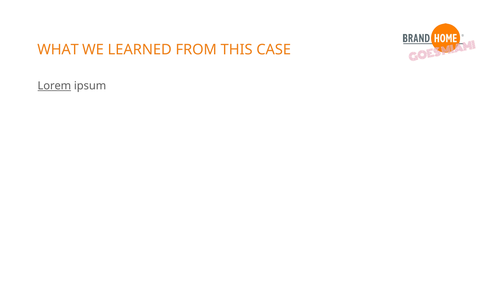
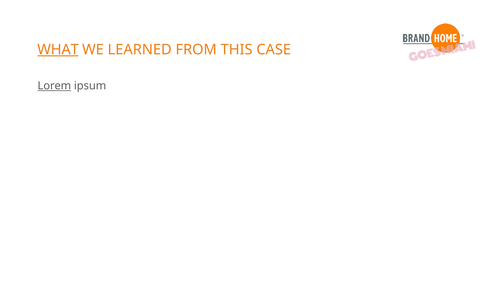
WHAT underline: none -> present (58, 50)
